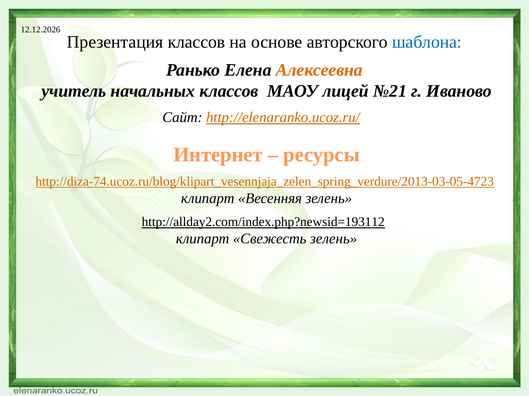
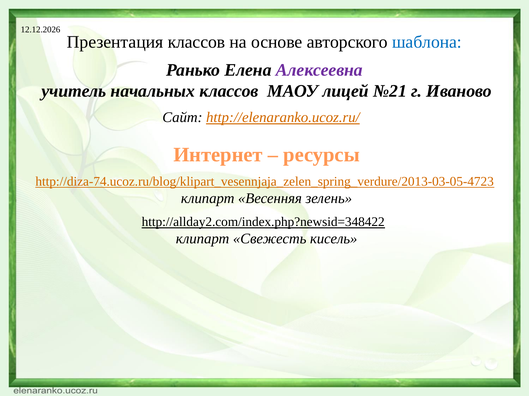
Алексеевна colour: orange -> purple (319, 70)
http://allday2.com/index.php?newsid=193112: http://allday2.com/index.php?newsid=193112 -> http://allday2.com/index.php?newsid=348422 (263, 222)
Свежесть зелень: зелень -> кисель (334, 239)
